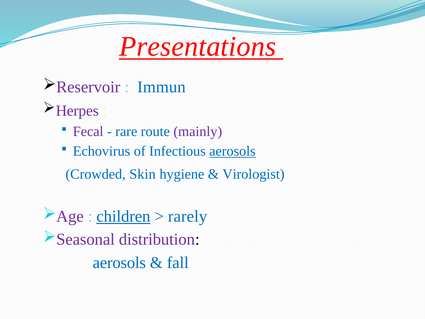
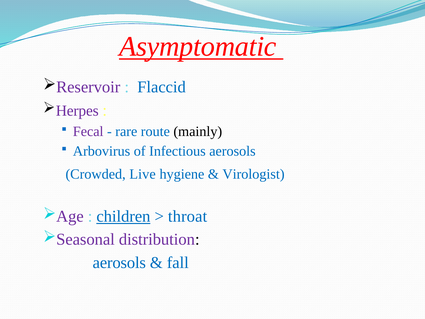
Presentations: Presentations -> Asymptomatic (198, 47)
Immun: Immun -> Flaccid (162, 87)
mainly colour: purple -> black (198, 131)
Echovirus: Echovirus -> Arbovirus (102, 151)
aerosols underline: present -> none (232, 151)
Skin: Skin -> Live (143, 174)
rarely: rarely -> throat (188, 216)
